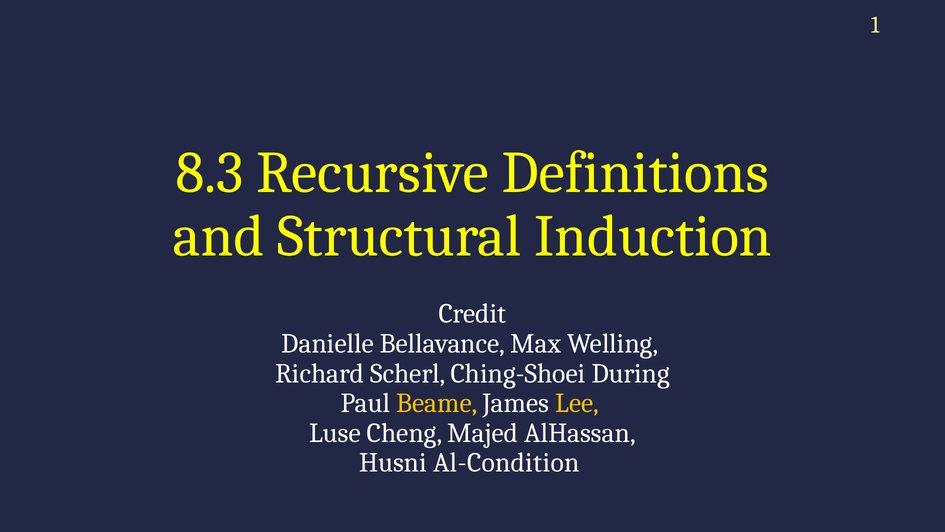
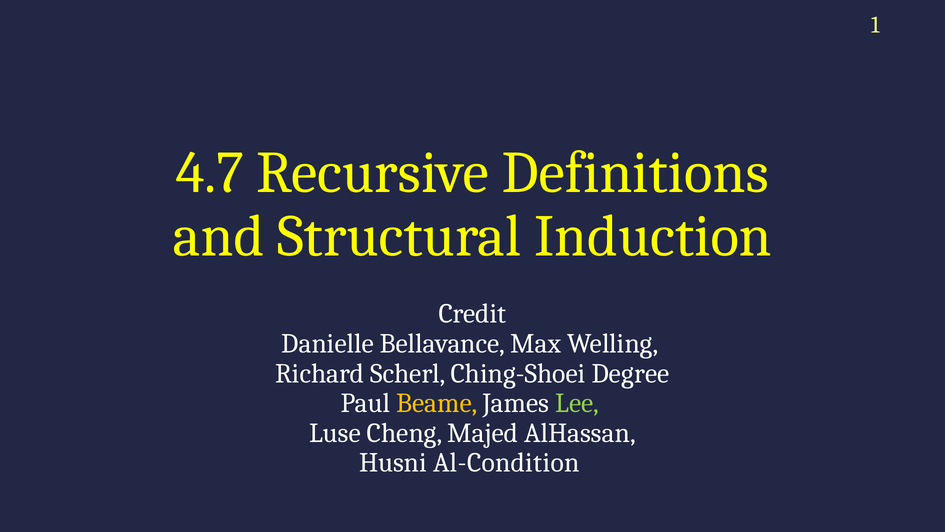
8.3: 8.3 -> 4.7 (210, 172)
During: During -> Degree (631, 373)
Lee colour: yellow -> light green (577, 403)
